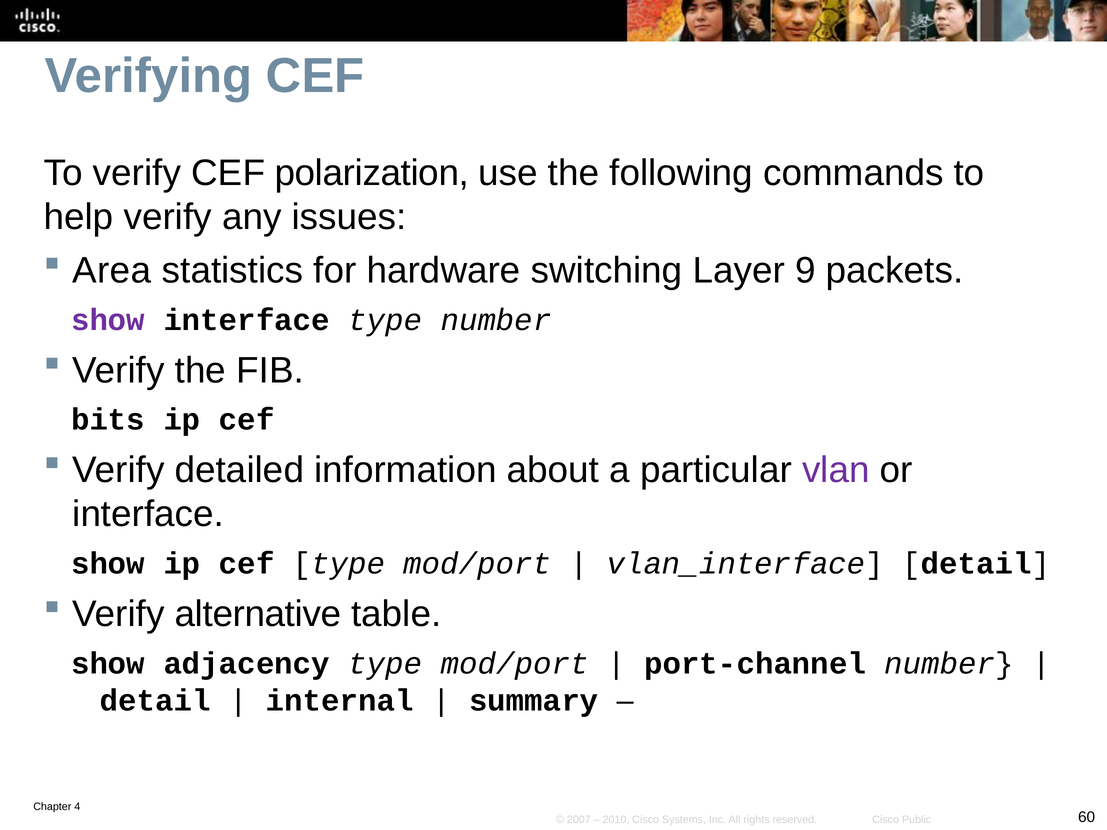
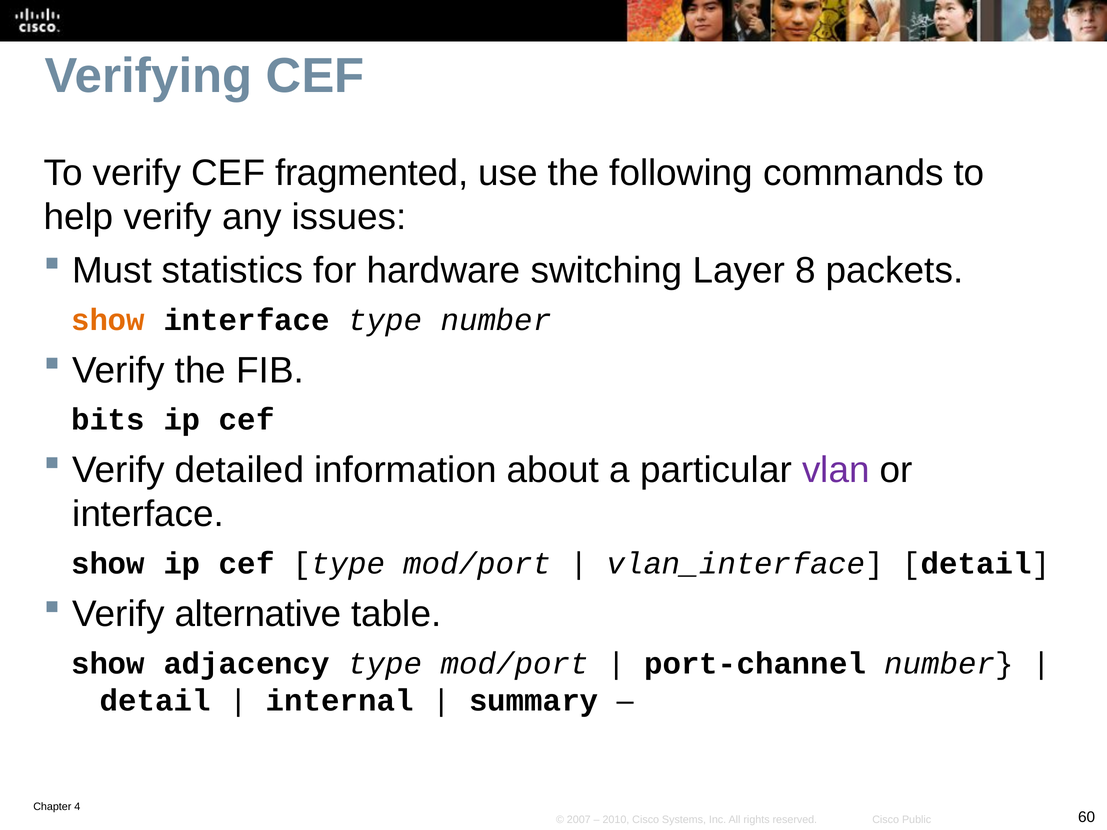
polarization: polarization -> fragmented (372, 173)
Area: Area -> Must (112, 271)
9: 9 -> 8 (805, 271)
show colour: purple -> orange (108, 320)
